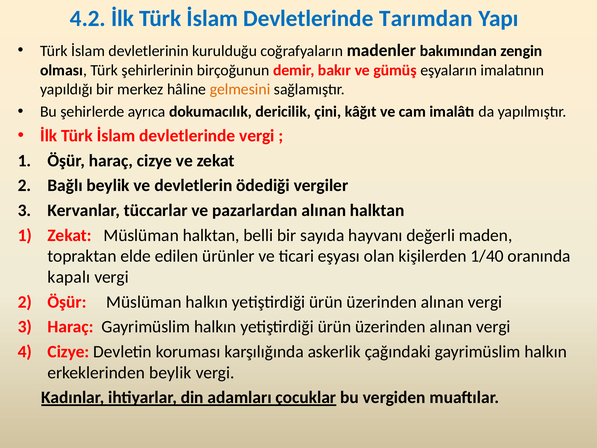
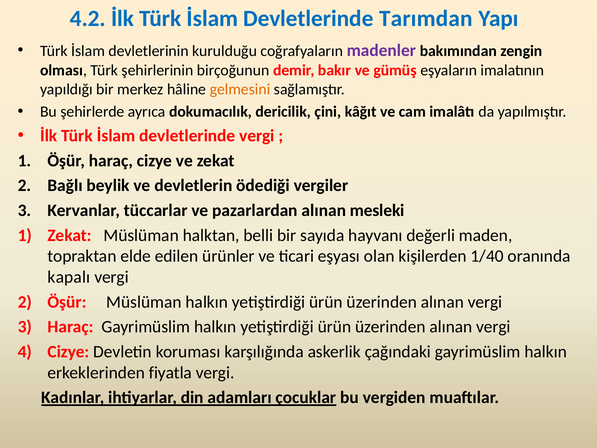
madenler colour: black -> purple (382, 50)
alınan halktan: halktan -> mesleki (377, 210)
erkeklerinden beylik: beylik -> fiyatla (170, 372)
